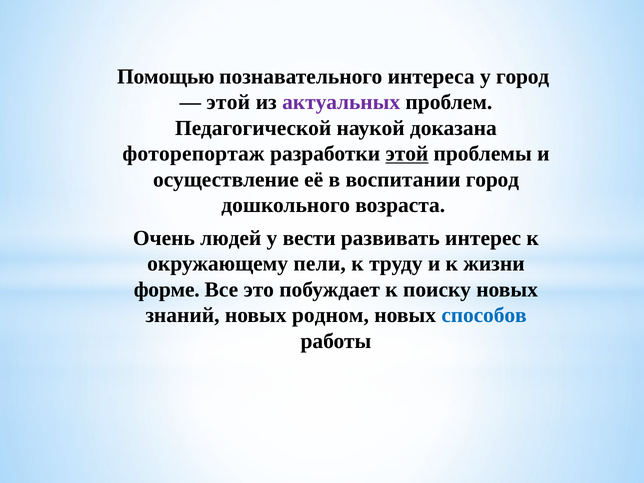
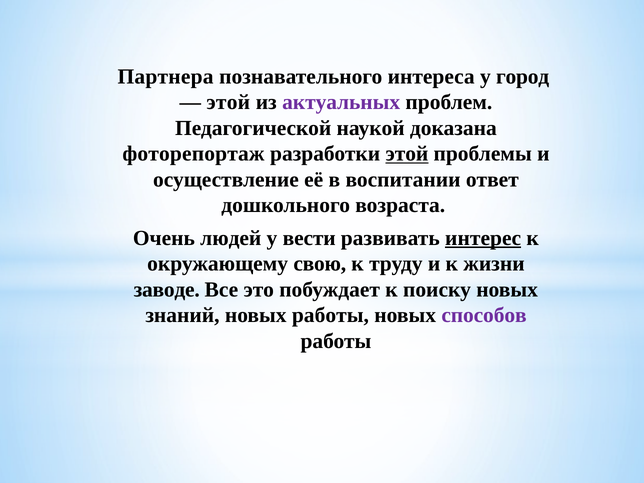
Помощью: Помощью -> Партнера (166, 77)
воспитании город: город -> ответ (492, 180)
интерес underline: none -> present (483, 238)
пели: пели -> свою (320, 264)
форме: форме -> заводе (167, 290)
новых родном: родном -> работы (330, 315)
способов colour: blue -> purple (484, 315)
